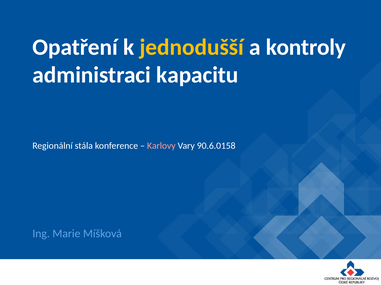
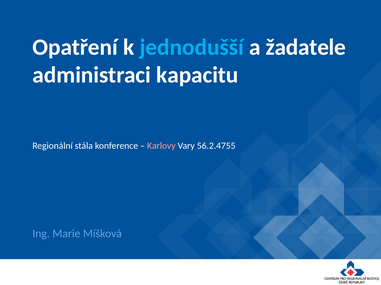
jednodušší colour: yellow -> light blue (192, 47)
kontroly: kontroly -> žadatele (306, 47)
90.6.0158: 90.6.0158 -> 56.2.4755 (216, 146)
